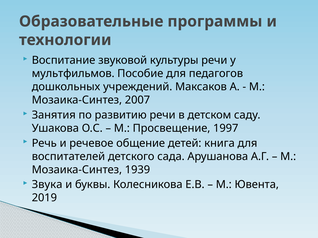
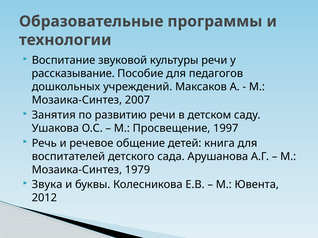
мультфильмов: мультфильмов -> рассказывание (73, 74)
1939: 1939 -> 1979 (137, 170)
2019: 2019 -> 2012 (44, 198)
